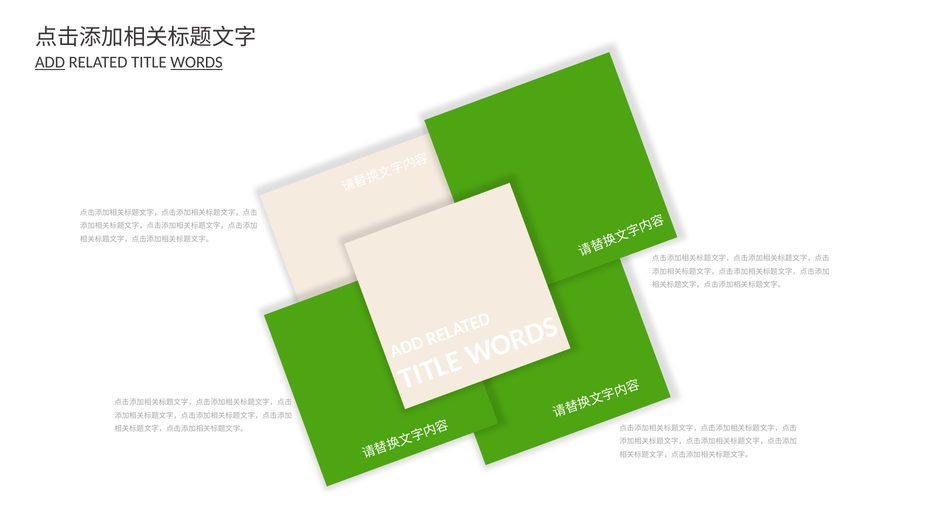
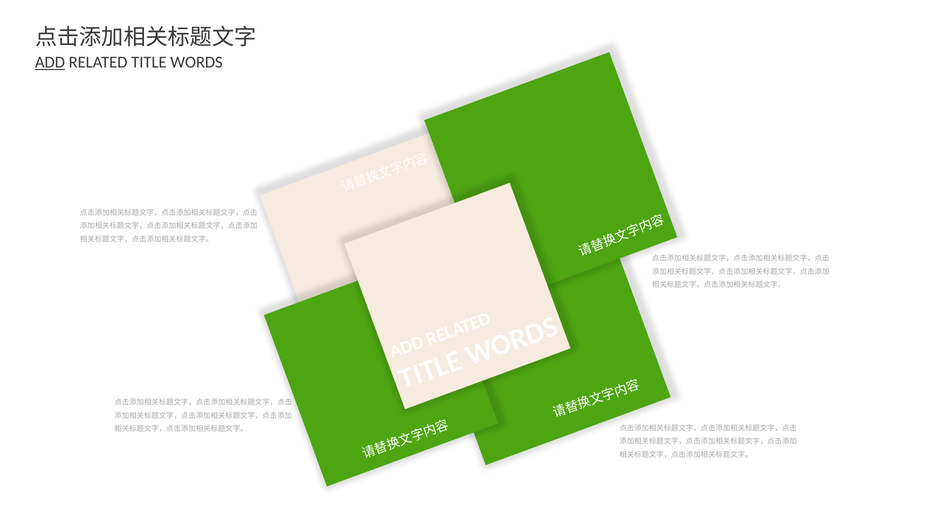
WORDS underline: present -> none (197, 62)
